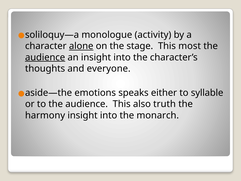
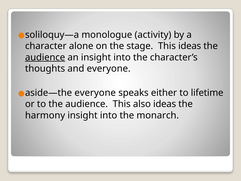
alone underline: present -> none (81, 46)
This most: most -> ideas (190, 46)
emotions: emotions -> everyone (95, 93)
syllable: syllable -> lifetime (207, 93)
also truth: truth -> ideas (165, 104)
